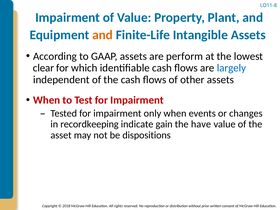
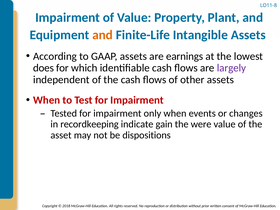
perform: perform -> earnings (185, 56)
clear: clear -> does (43, 68)
largely colour: blue -> purple (231, 68)
have: have -> were (201, 124)
